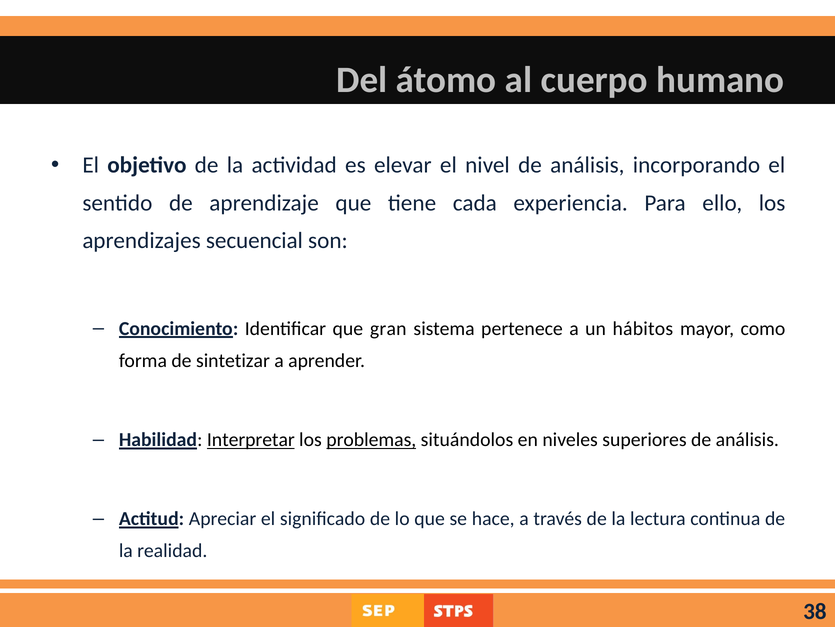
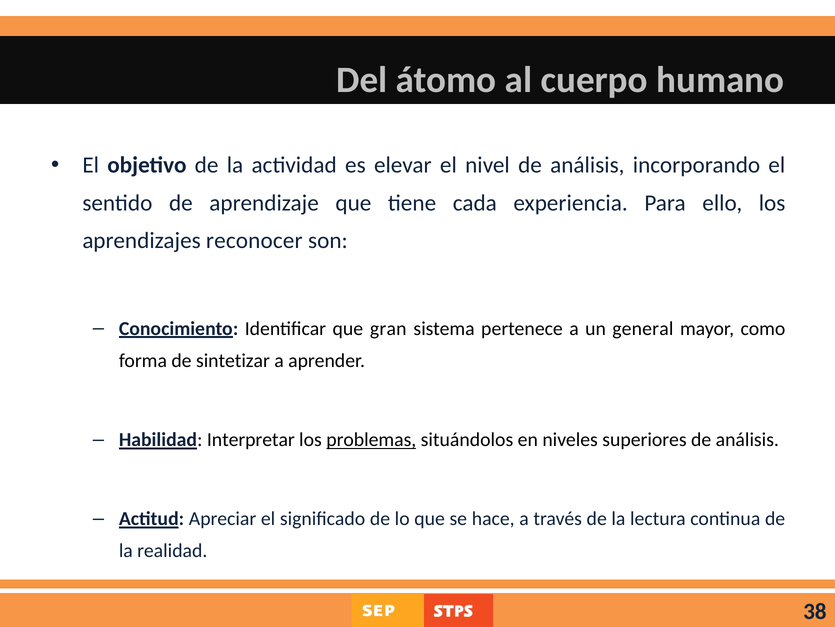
secuencial: secuencial -> reconocer (254, 240)
hábitos: hábitos -> general (643, 328)
Interpretar underline: present -> none (251, 439)
